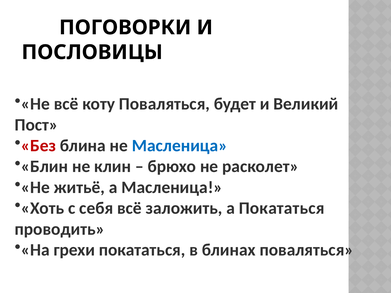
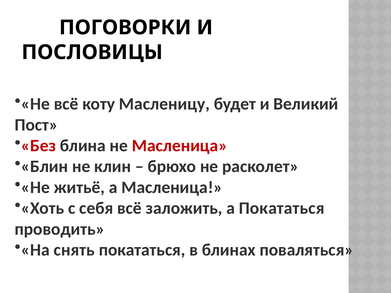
коту Поваляться: Поваляться -> Масленицу (164, 104)
Масленица colour: blue -> red (180, 146)
грехи: грехи -> снять (74, 250)
